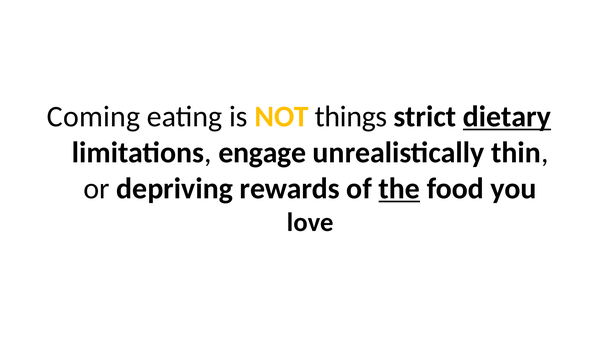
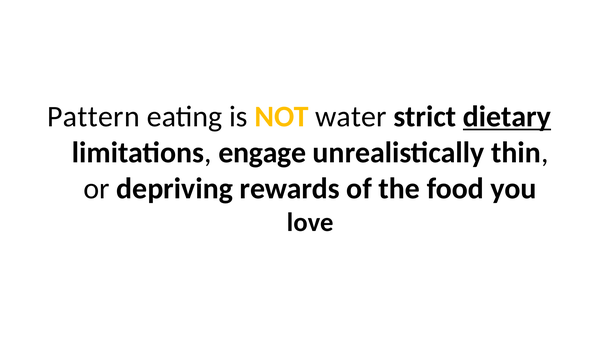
Coming: Coming -> Pattern (93, 116)
things: things -> water (351, 116)
the underline: present -> none (399, 188)
